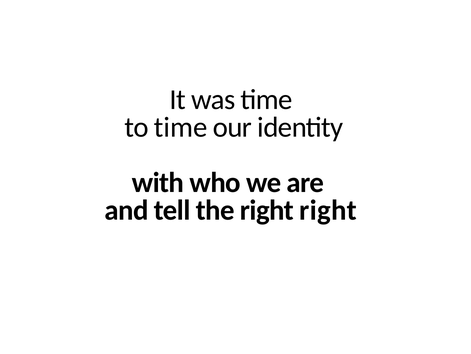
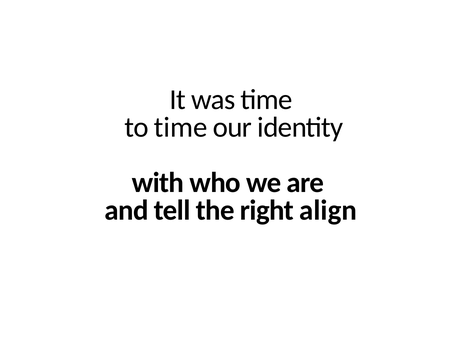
right right: right -> align (328, 210)
